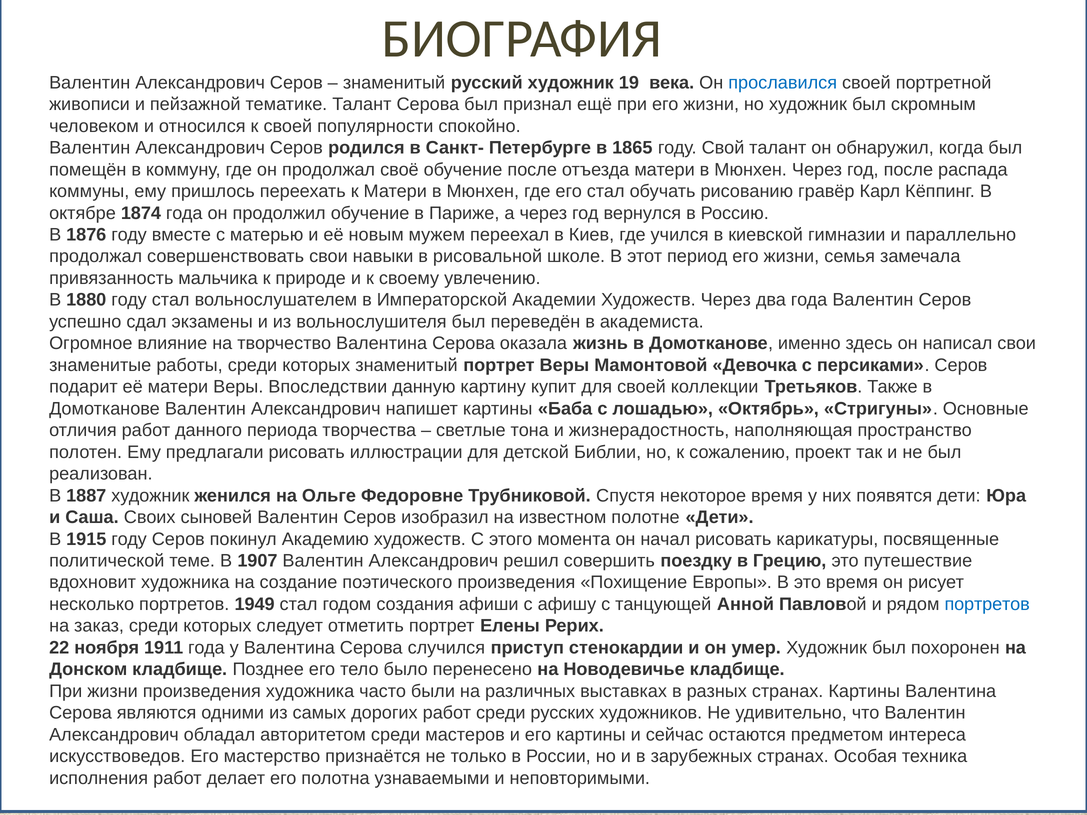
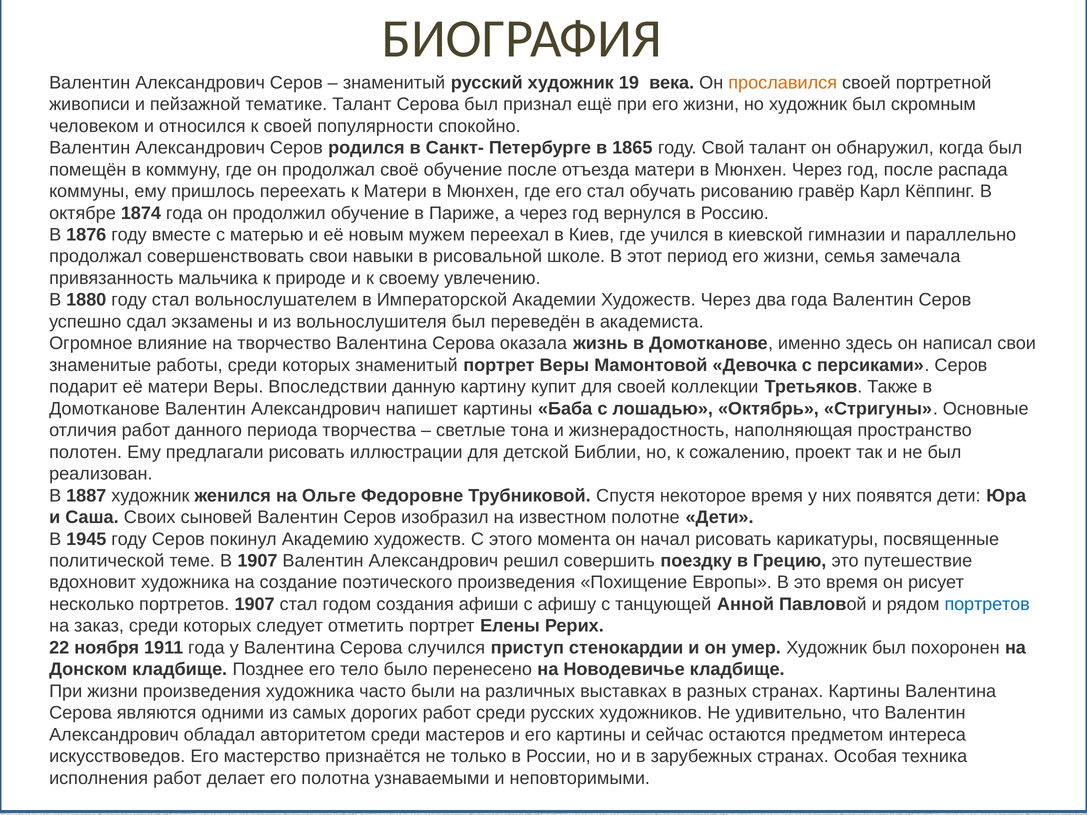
прославился colour: blue -> orange (783, 83)
1915: 1915 -> 1945 (86, 539)
портретов 1949: 1949 -> 1907 (255, 604)
